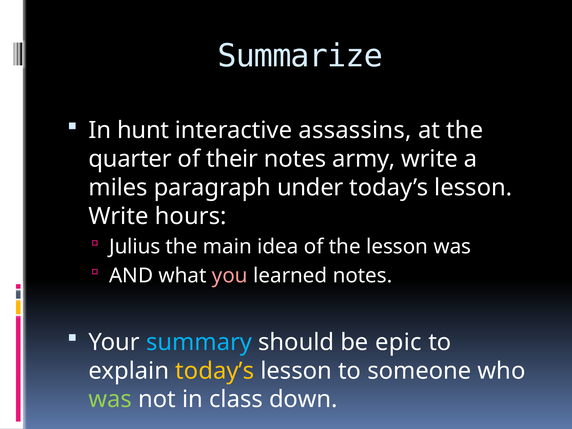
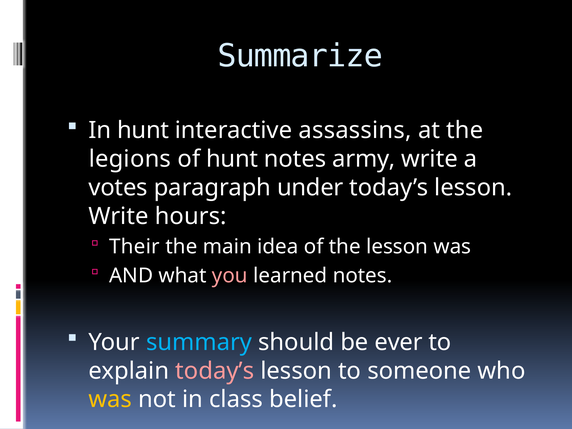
quarter: quarter -> legions (130, 159)
of their: their -> hunt (232, 159)
miles: miles -> votes (118, 188)
Julius: Julius -> Their (135, 247)
epic: epic -> ever (399, 342)
today’s colour: yellow -> pink (215, 371)
was colour: light green -> yellow (110, 399)
down: down -> belief (303, 399)
